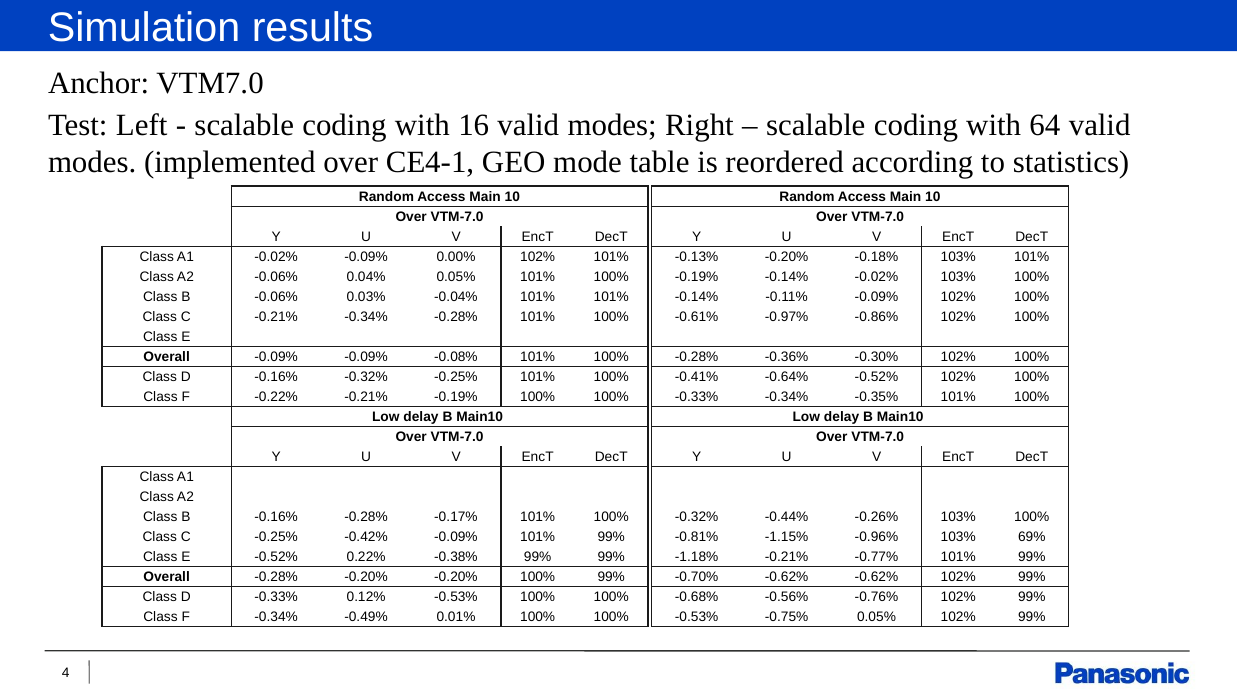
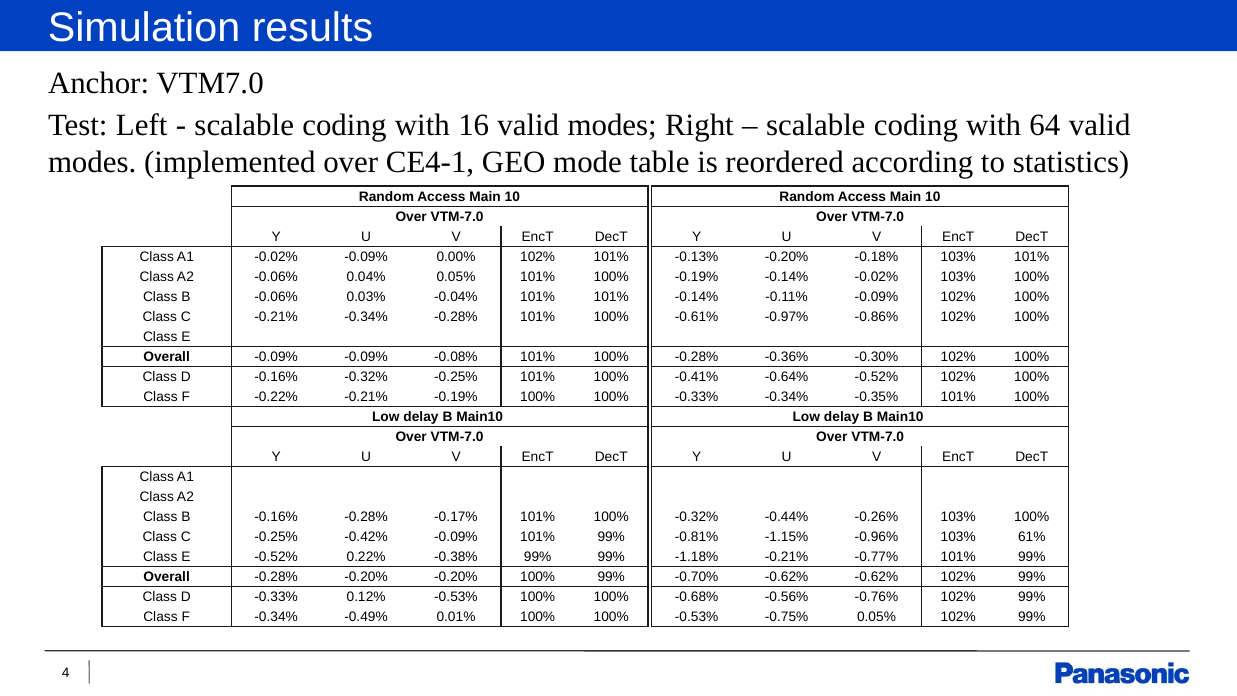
69%: 69% -> 61% (1032, 537)
